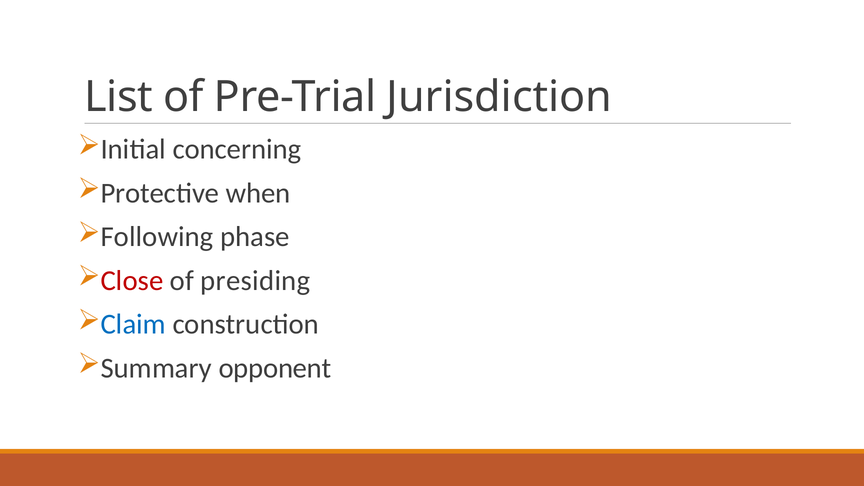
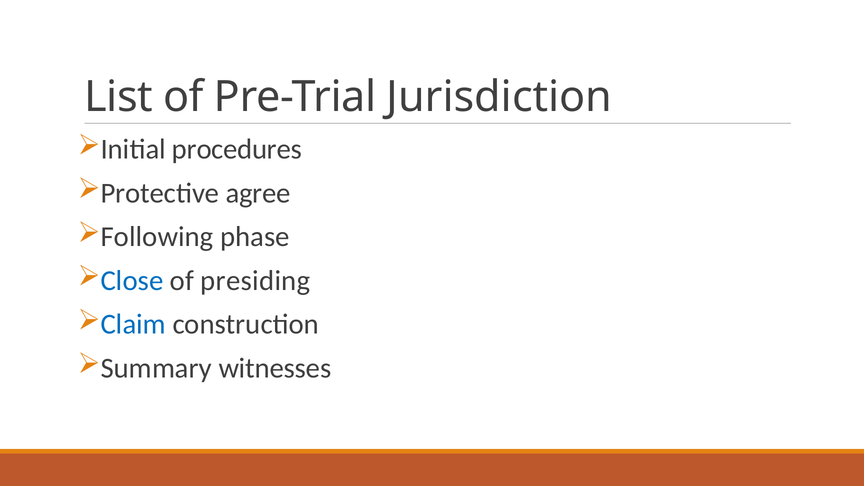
concerning: concerning -> procedures (237, 149)
when: when -> agree (258, 193)
Close colour: red -> blue (132, 281)
opponent: opponent -> witnesses (275, 368)
